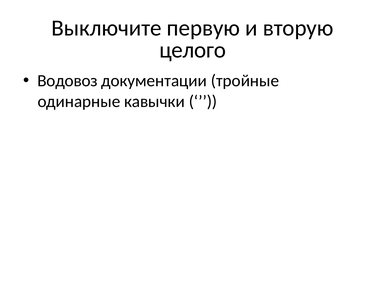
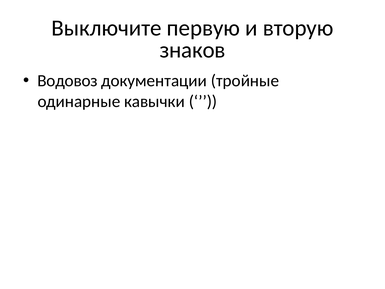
целого: целого -> знаков (193, 50)
